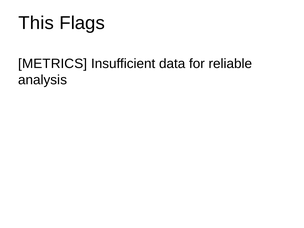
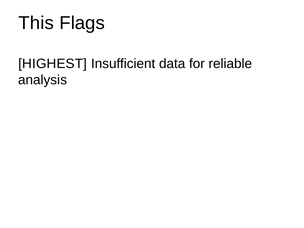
METRICS: METRICS -> HIGHEST (53, 64)
